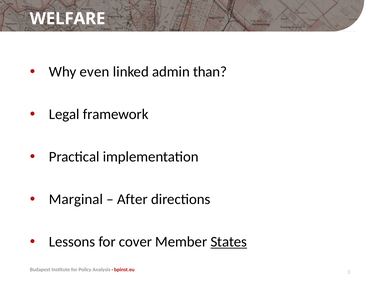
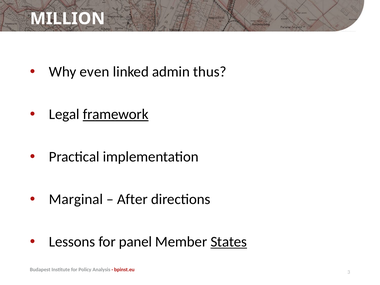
WELFARE: WELFARE -> MILLION (67, 19)
than: than -> thus (210, 72)
framework underline: none -> present (116, 114)
cover: cover -> panel (135, 242)
